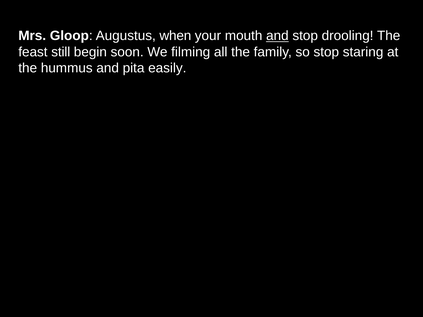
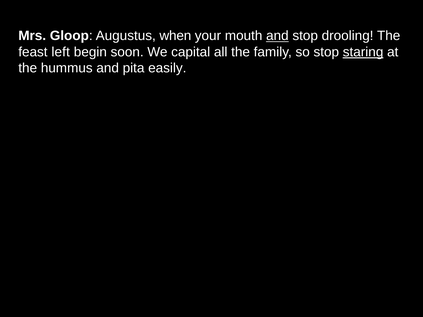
still: still -> left (61, 52)
filming: filming -> capital (191, 52)
staring underline: none -> present (363, 52)
